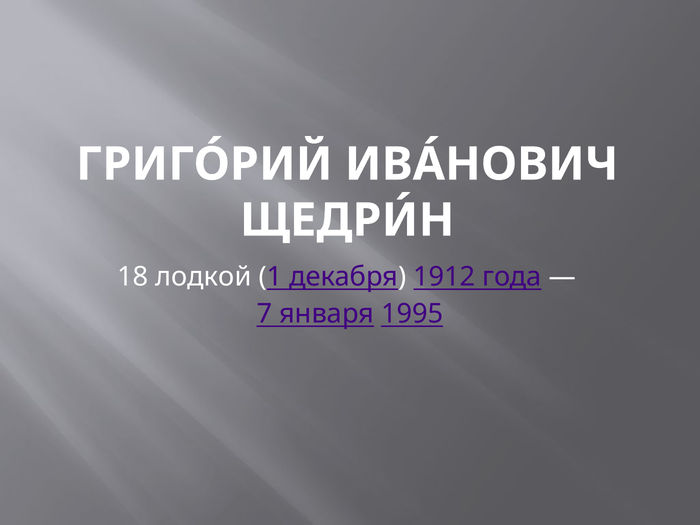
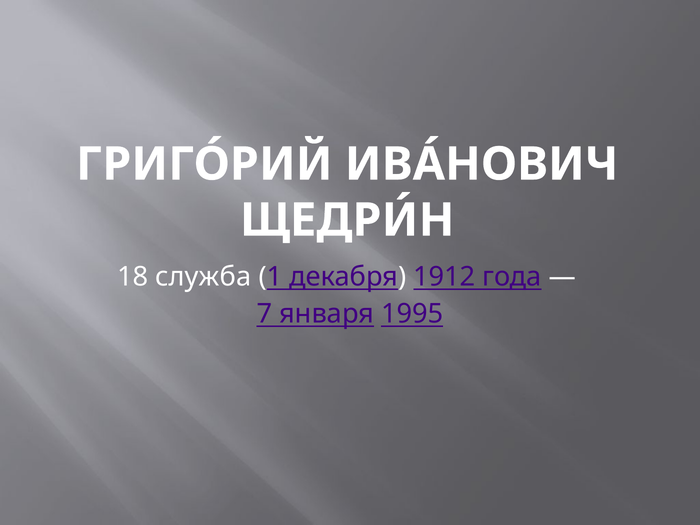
лодкой: лодкой -> служба (203, 277)
